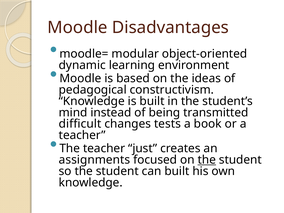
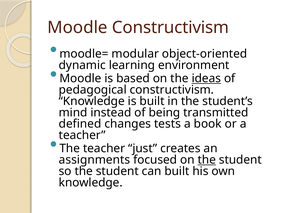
Moodle Disadvantages: Disadvantages -> Constructivism (170, 27)
ideas underline: none -> present (206, 78)
difficult: difficult -> defined (80, 124)
